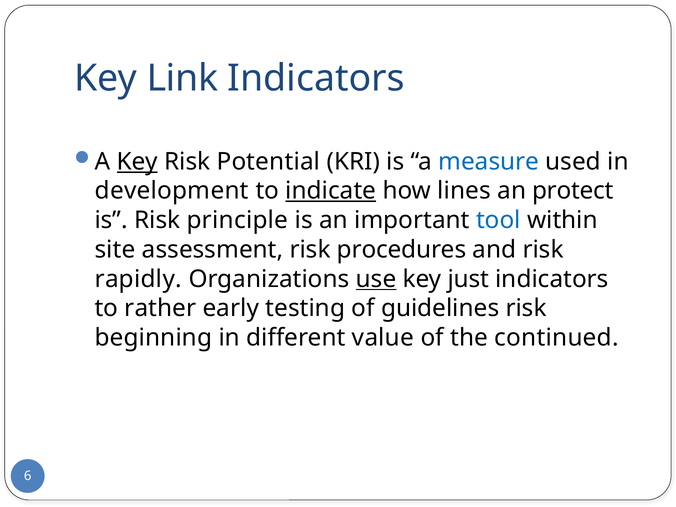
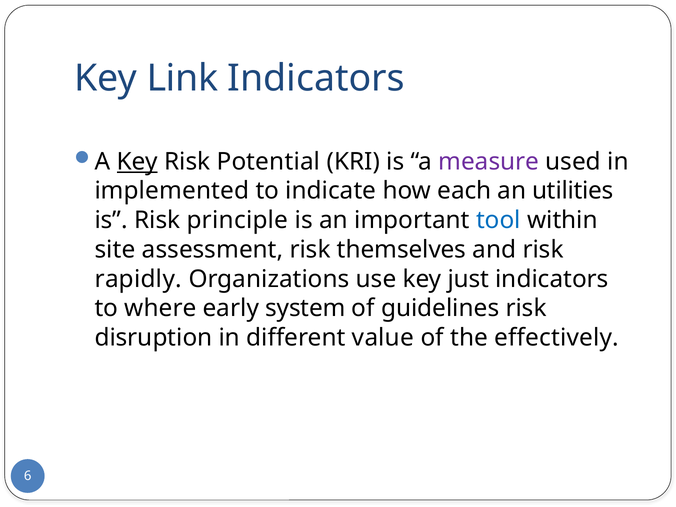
measure colour: blue -> purple (489, 162)
development: development -> implemented (172, 191)
indicate underline: present -> none (331, 191)
lines: lines -> each (464, 191)
protect: protect -> utilities (573, 191)
procedures: procedures -> themselves (402, 250)
use underline: present -> none (376, 279)
rather: rather -> where (160, 308)
testing: testing -> system (305, 308)
beginning: beginning -> disruption (153, 338)
continued: continued -> effectively (557, 338)
